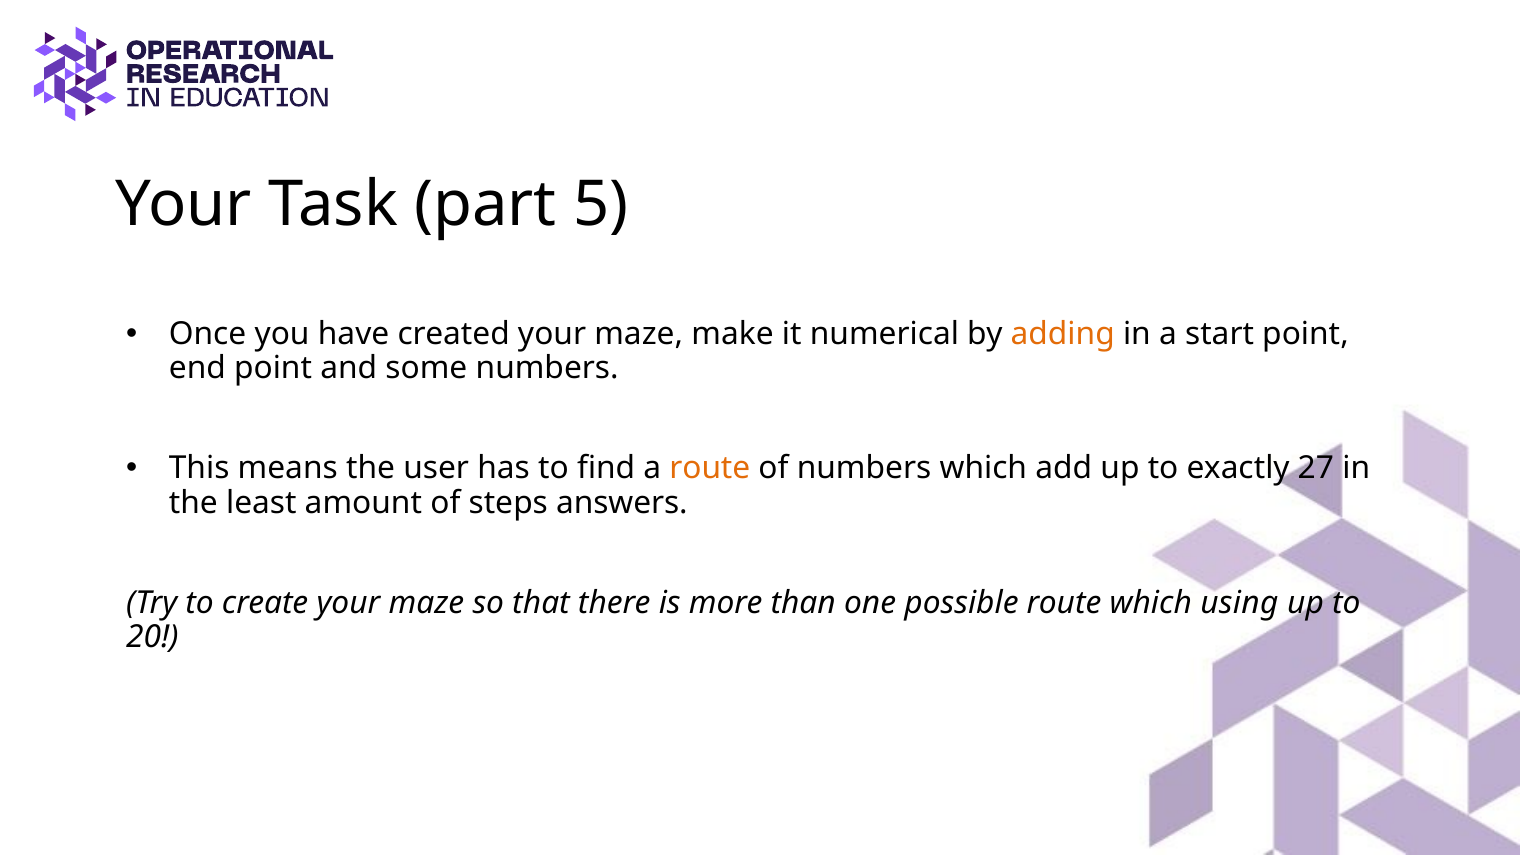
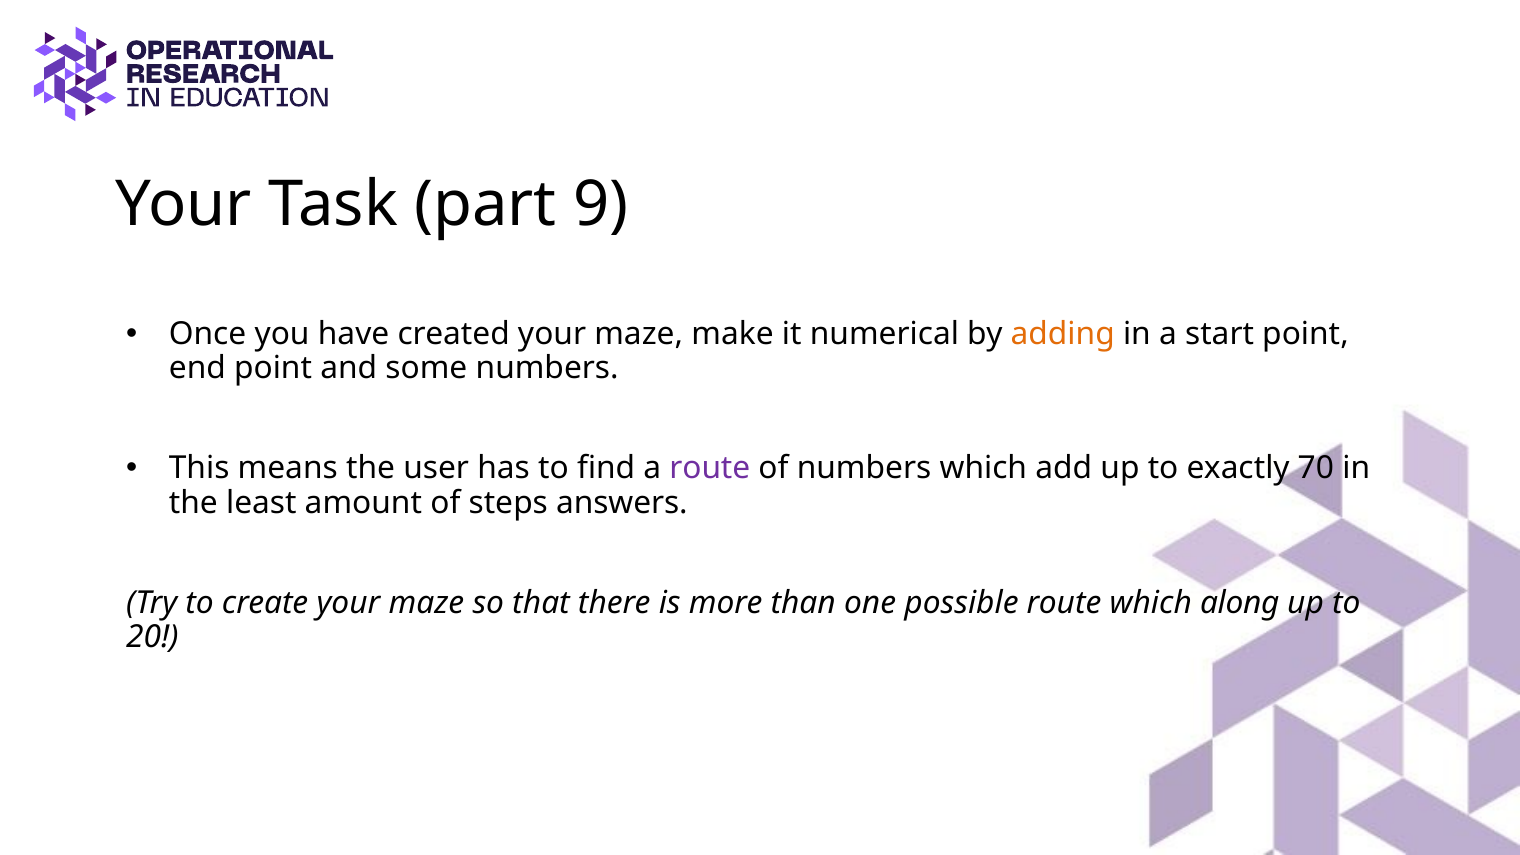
5: 5 -> 9 (601, 205)
route colour: orange -> purple (710, 468)
27: 27 -> 70 (1316, 468)
using: using -> along (1240, 603)
